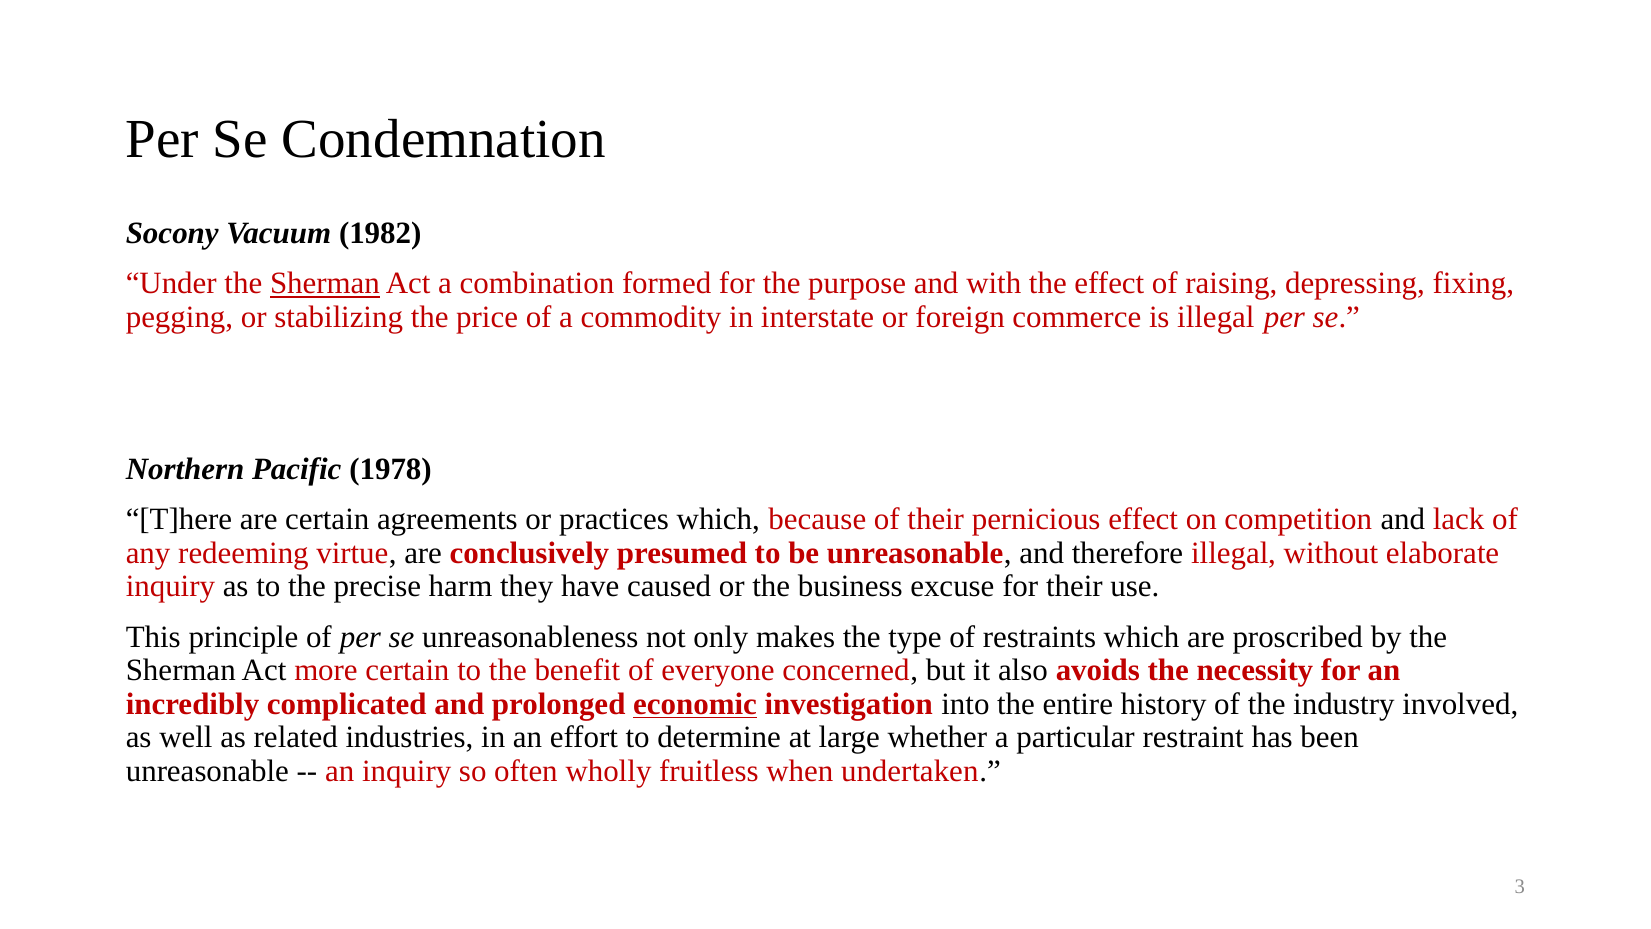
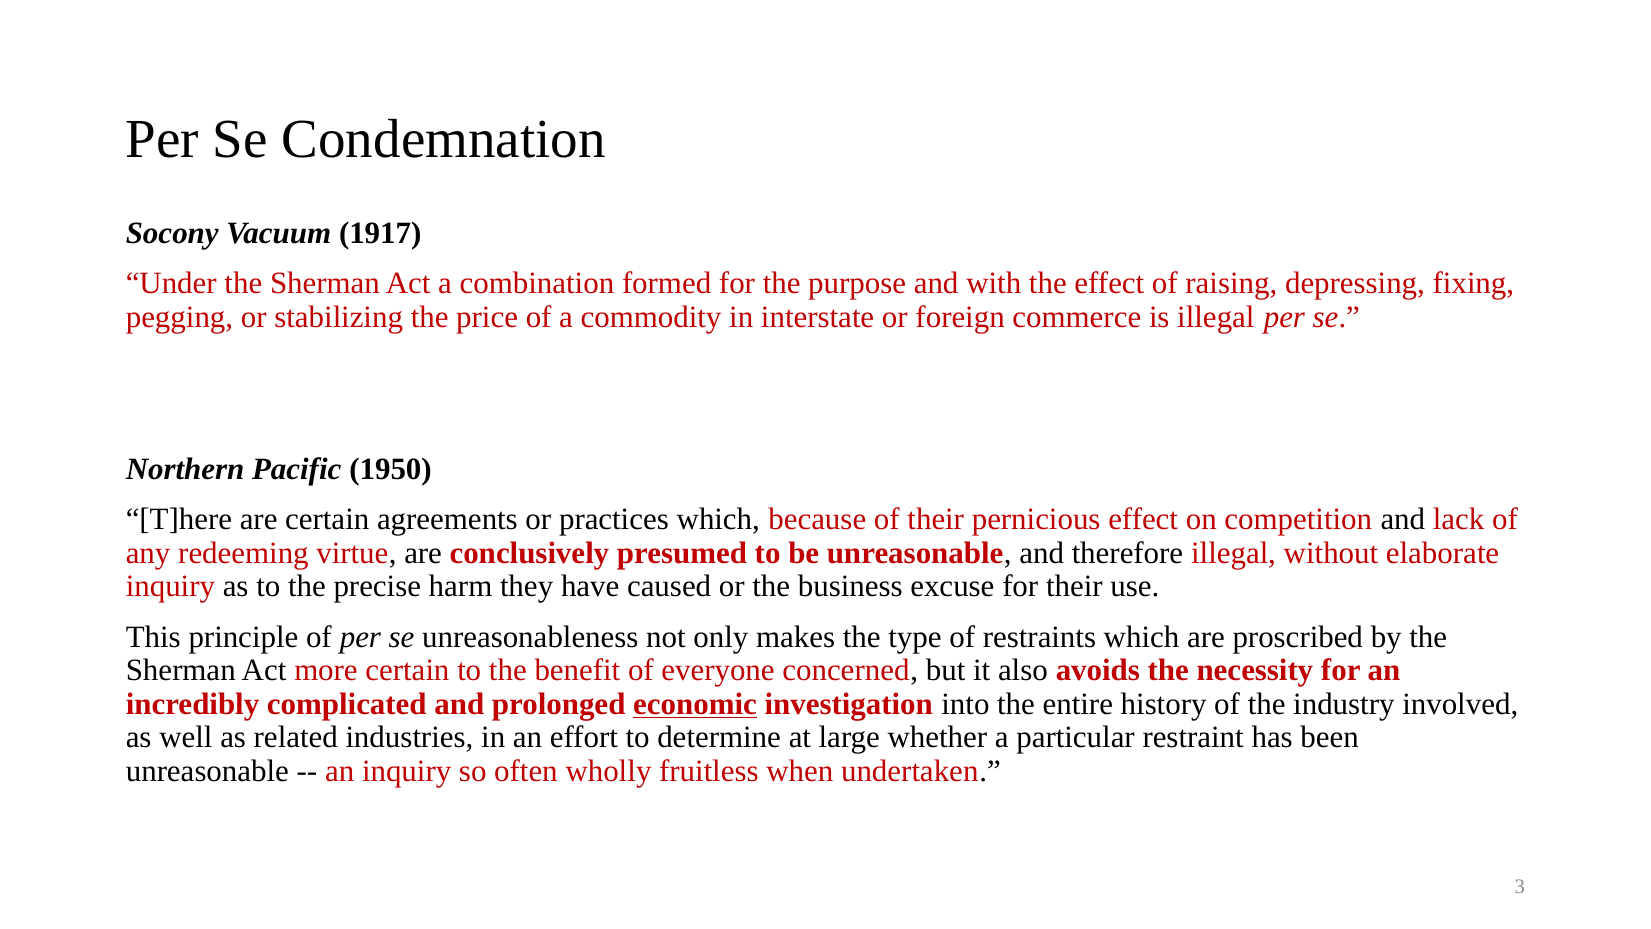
1982: 1982 -> 1917 (380, 233)
Sherman underline: present -> none (325, 284)
1978: 1978 -> 1950 (391, 469)
